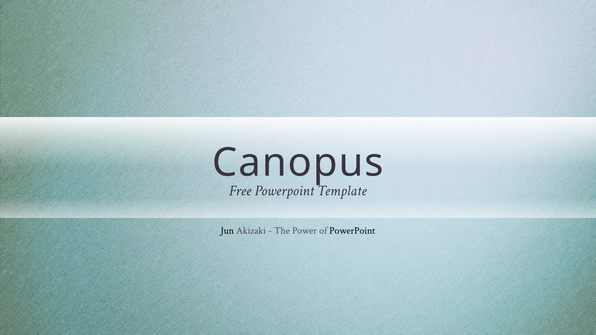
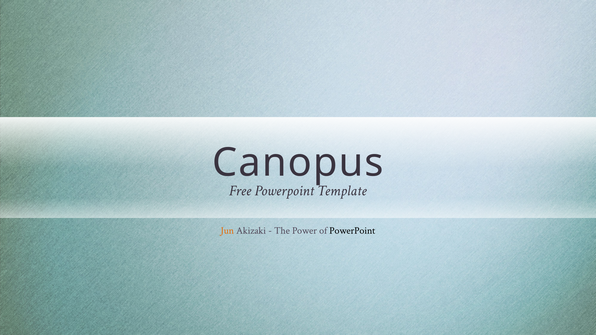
Jun colour: black -> orange (227, 231)
